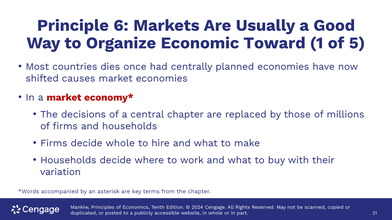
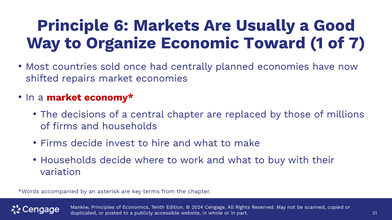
5: 5 -> 7 (357, 43)
dies: dies -> sold (110, 67)
causes: causes -> repairs (79, 78)
decide whole: whole -> invest (120, 143)
